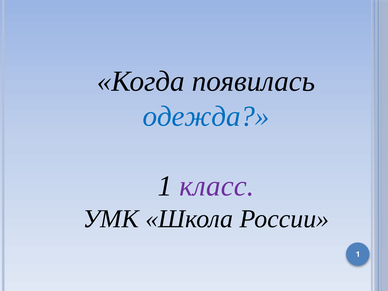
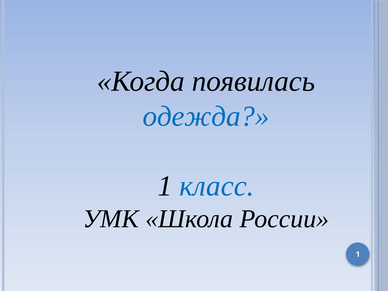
класс colour: purple -> blue (217, 186)
